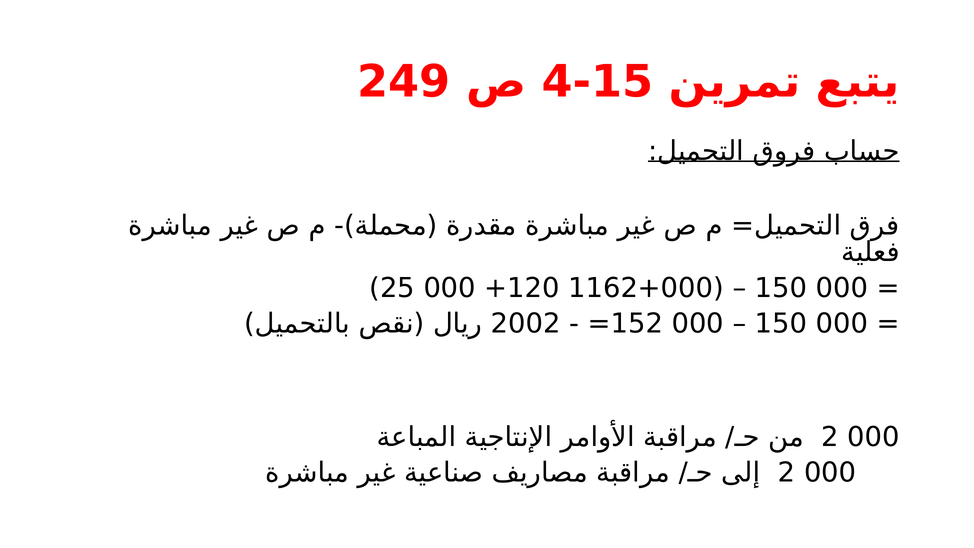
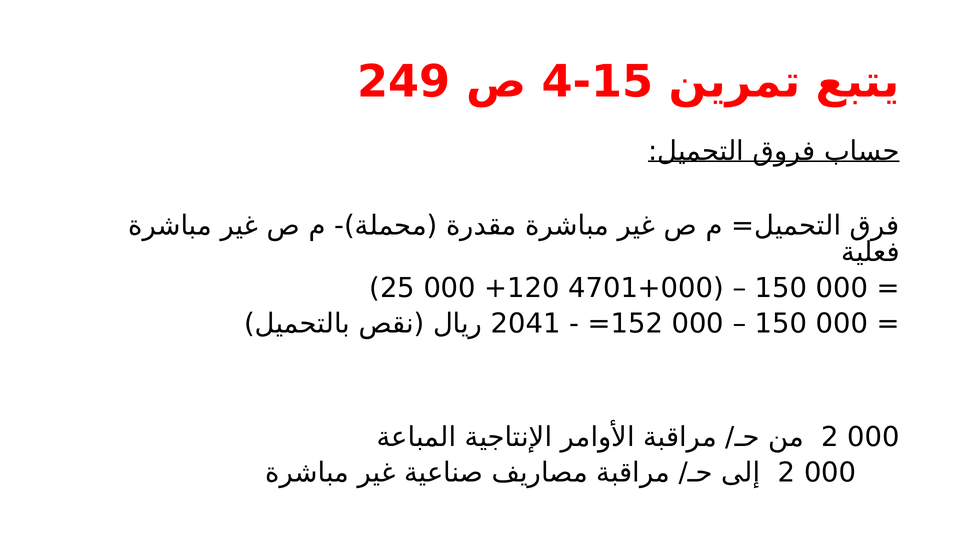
1162+000: 1162+000 -> 4701+000 (641, 288)
2002: 2002 -> 2041 (526, 324)
